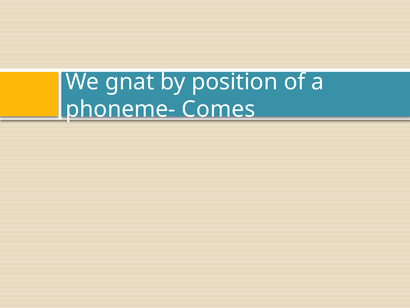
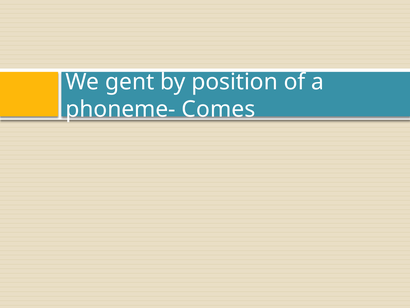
gnat: gnat -> gent (130, 82)
